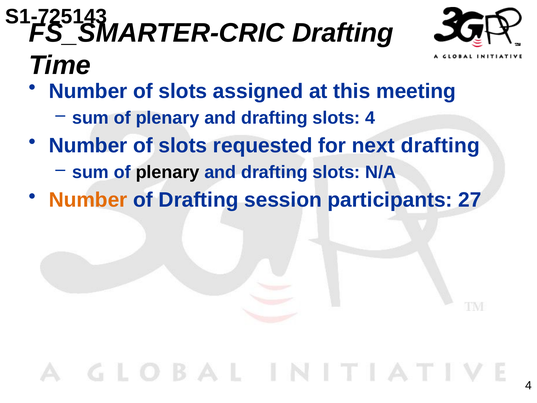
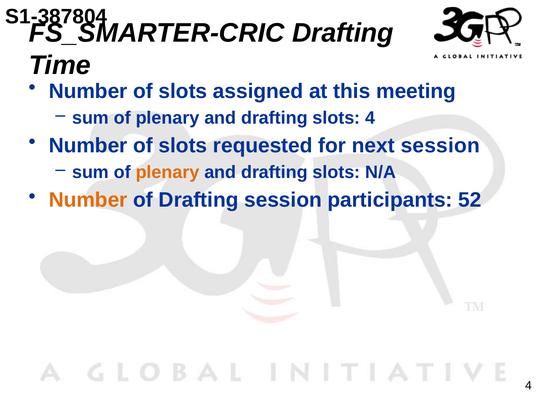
S1-725143: S1-725143 -> S1-387804 (56, 17)
next drafting: drafting -> session (440, 145)
plenary colour: black -> orange (168, 172)
27: 27 -> 52 (470, 200)
